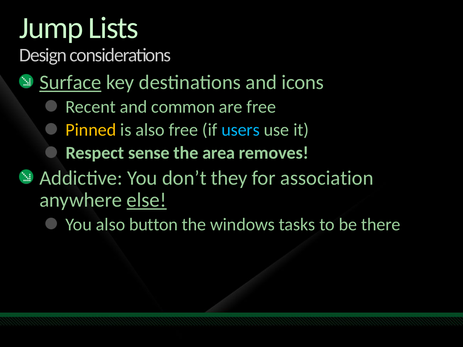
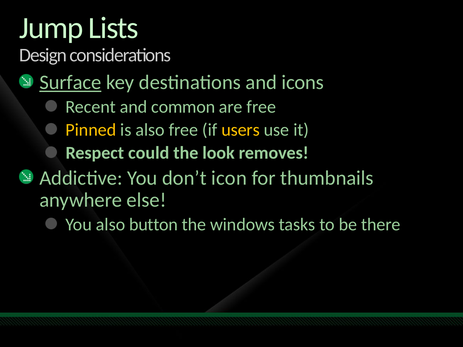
users colour: light blue -> yellow (241, 130)
sense: sense -> could (149, 153)
area: area -> look (219, 153)
they: they -> icon (229, 178)
association: association -> thumbnails (327, 178)
else underline: present -> none (147, 200)
